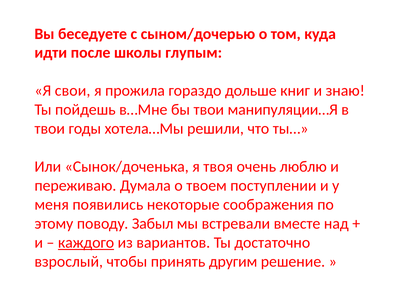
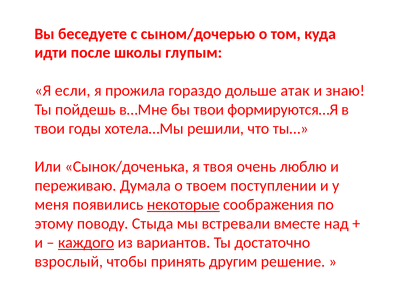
свои: свои -> если (73, 91)
книг: книг -> атак (295, 91)
манипуляции…Я: манипуляции…Я -> формируются…Я (283, 110)
некоторые underline: none -> present (183, 205)
Забыл: Забыл -> Стыда (153, 224)
